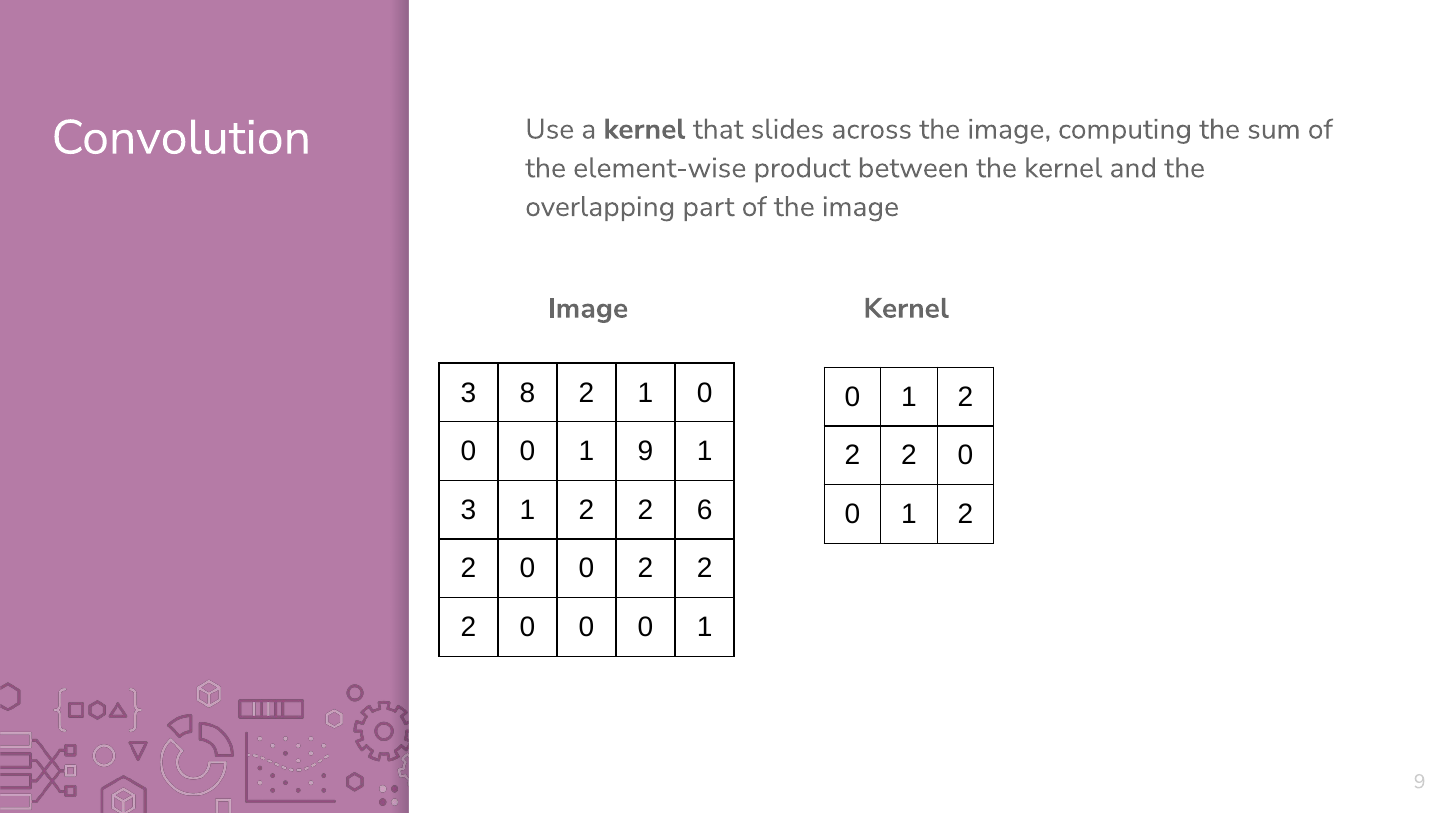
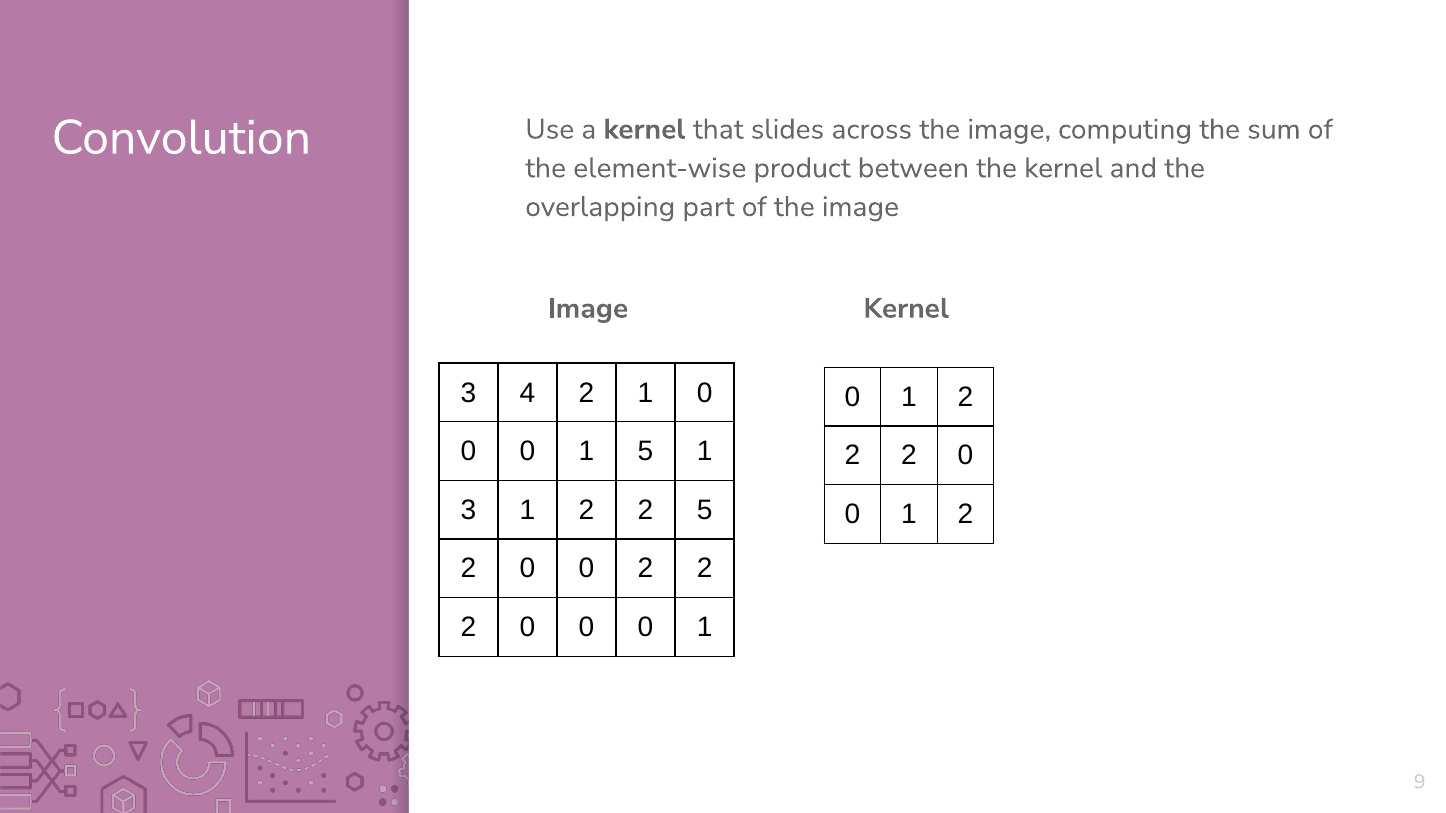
8: 8 -> 4 (527, 393)
1 9: 9 -> 5 (646, 452)
2 6: 6 -> 5 (705, 510)
